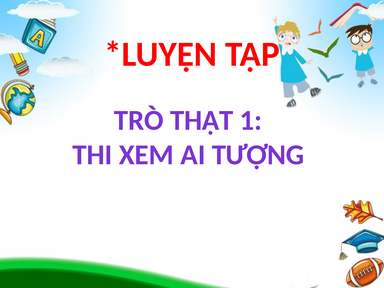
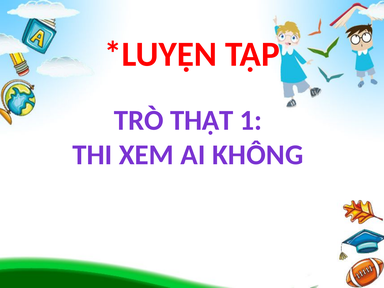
TƯỢNG: TƯỢNG -> KHÔNG (258, 155)
